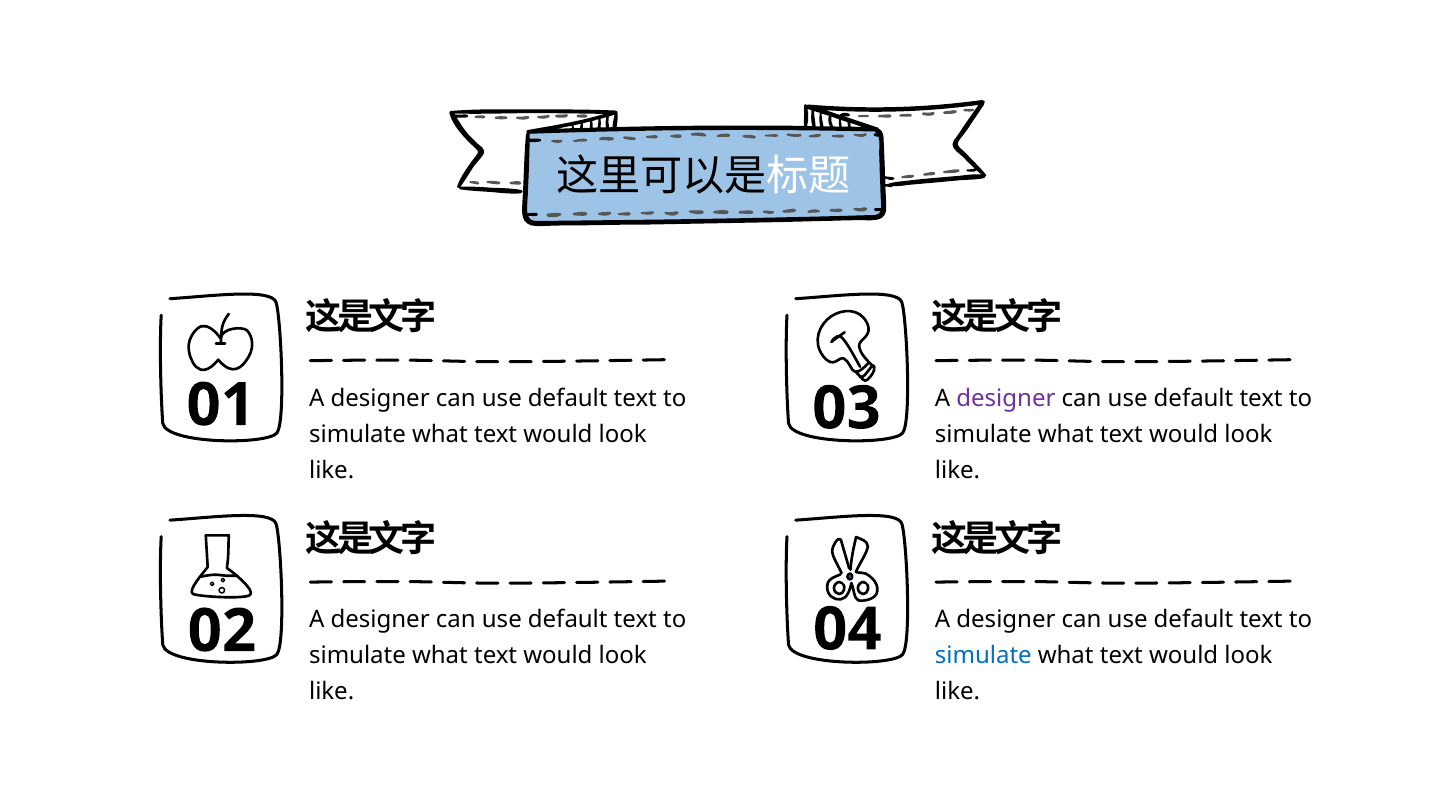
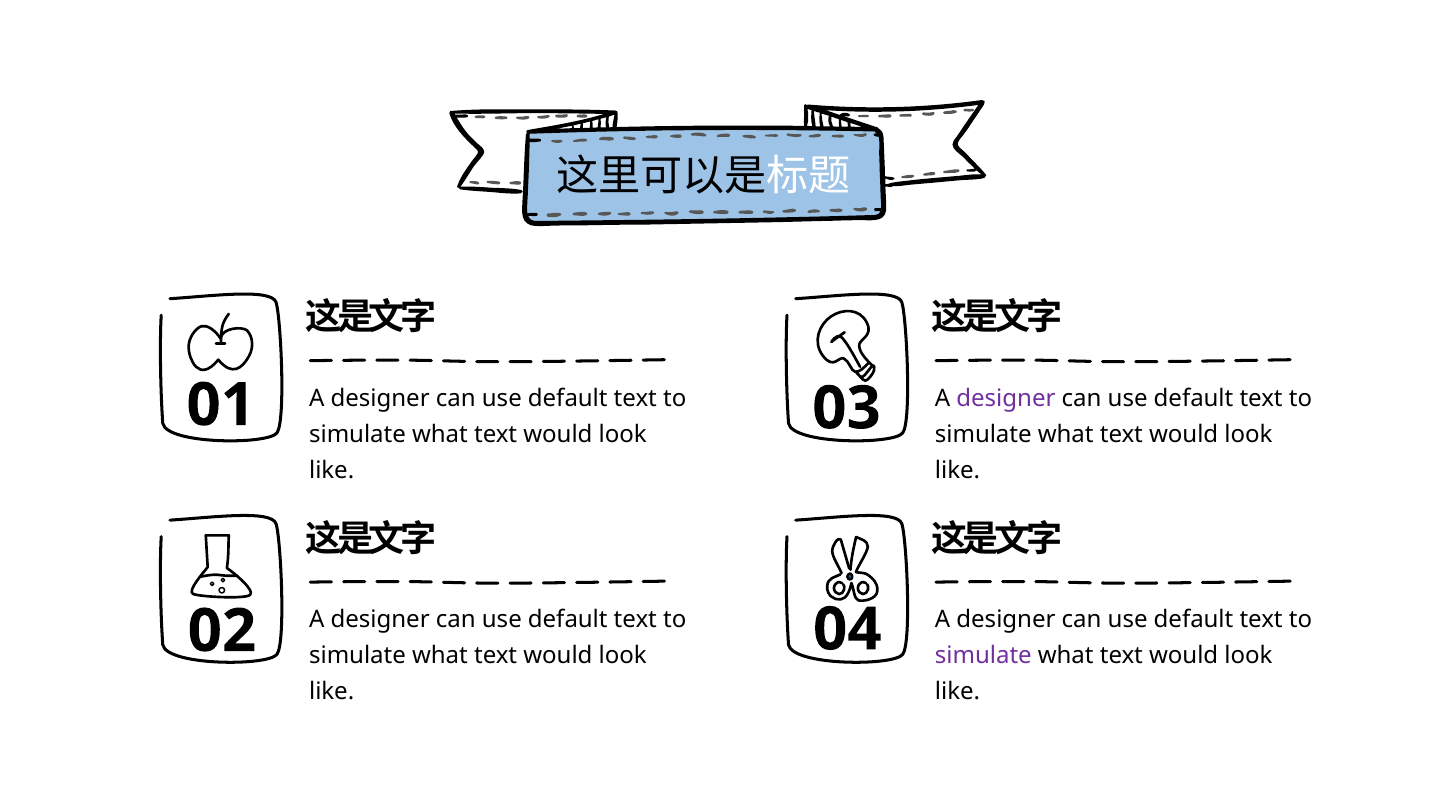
simulate colour: blue -> purple (983, 656)
